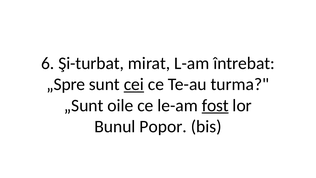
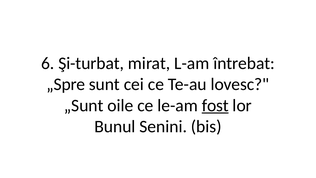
cei underline: present -> none (134, 84)
turma: turma -> lovesc (240, 84)
Popor: Popor -> Senini (163, 126)
